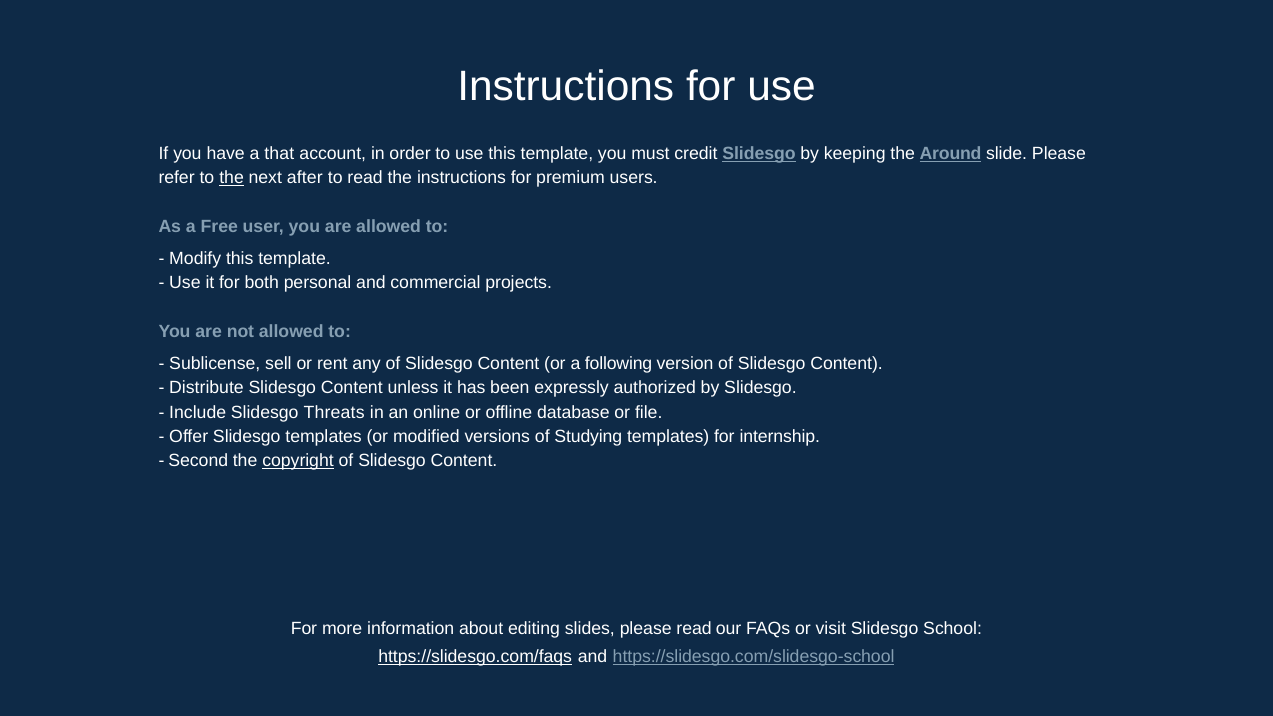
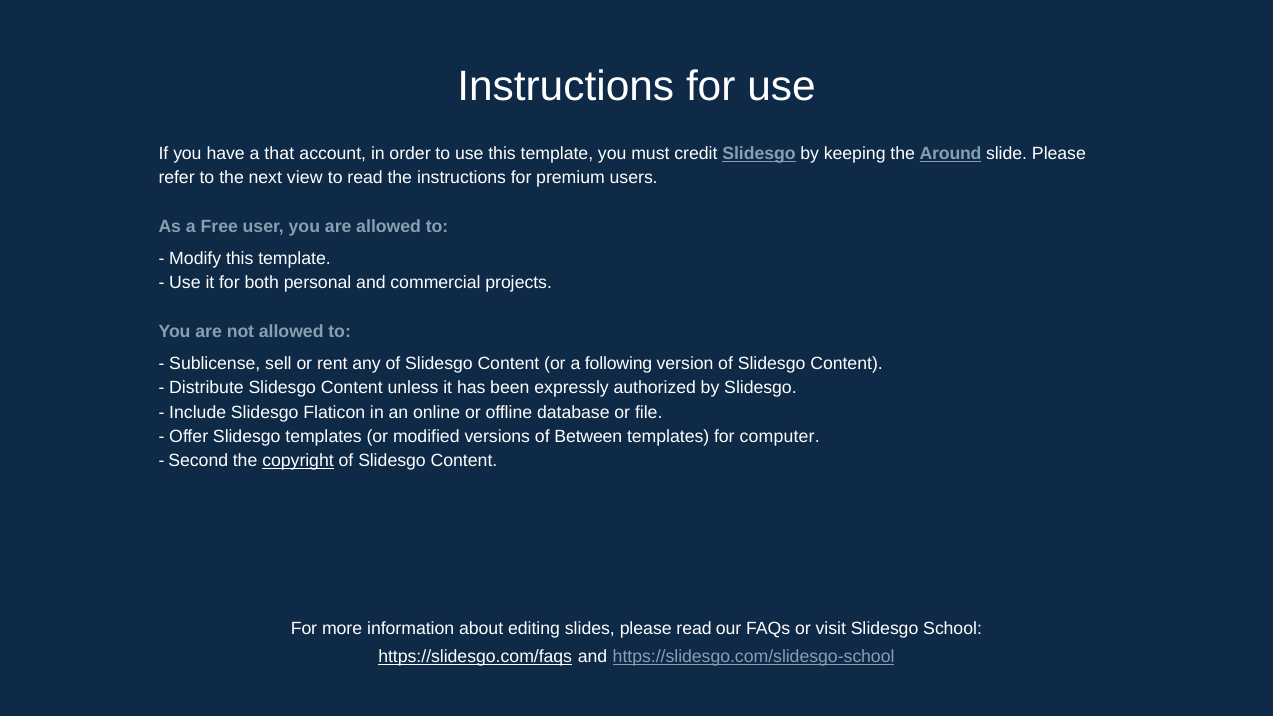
the underline: present -> none (232, 178)
after: after -> view (305, 178)
Threats: Threats -> Flaticon (334, 412)
Studying: Studying -> Between (588, 437)
internship: internship -> computer (780, 437)
